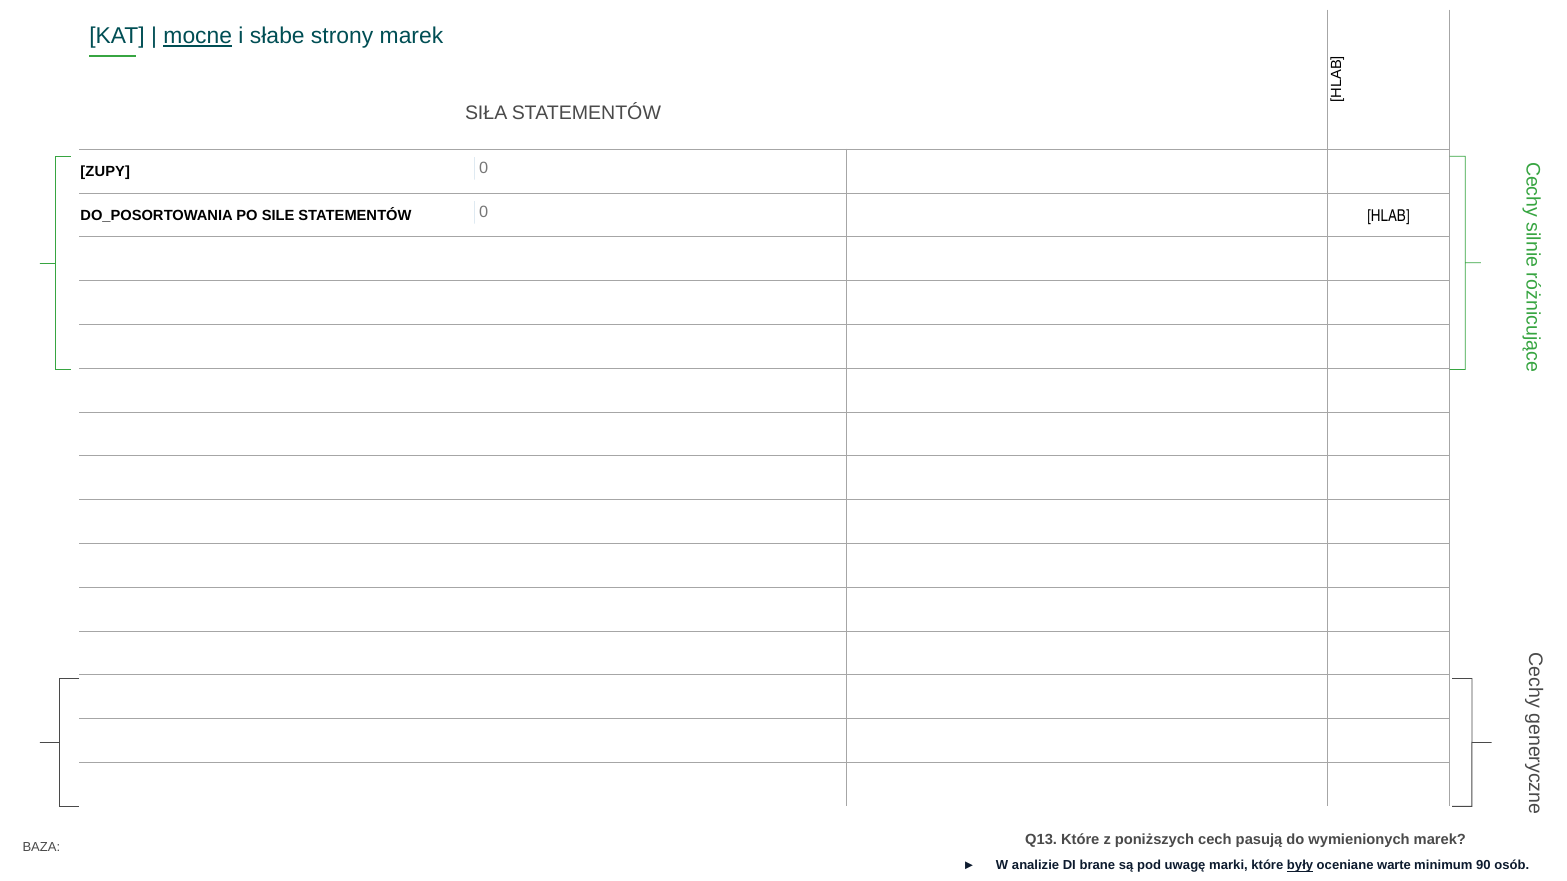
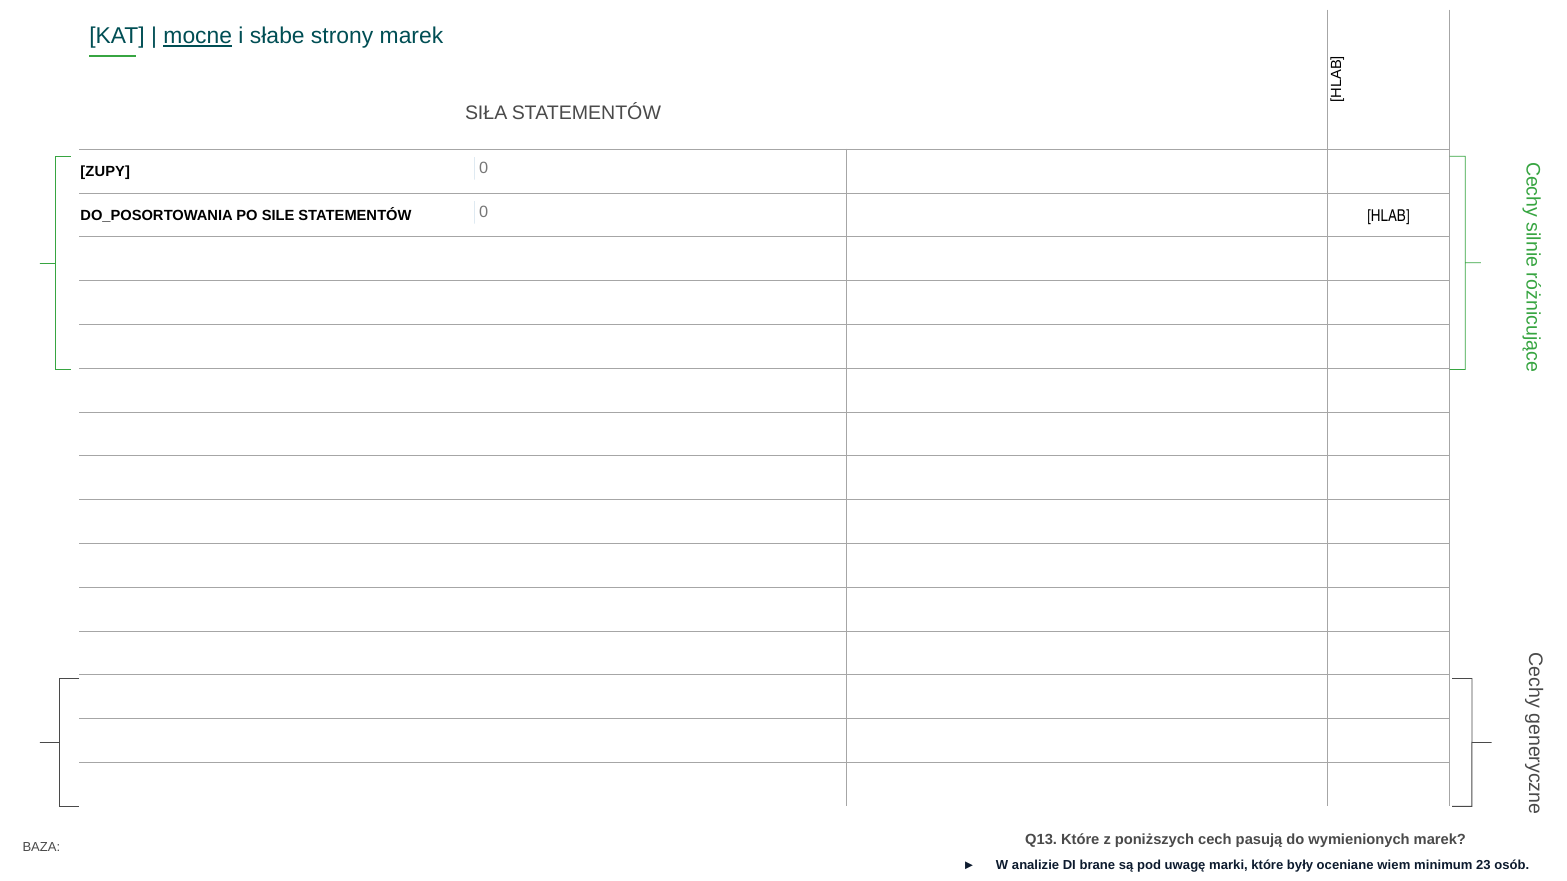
były underline: present -> none (1300, 866)
warte: warte -> wiem (1394, 866)
90: 90 -> 23 (1483, 866)
